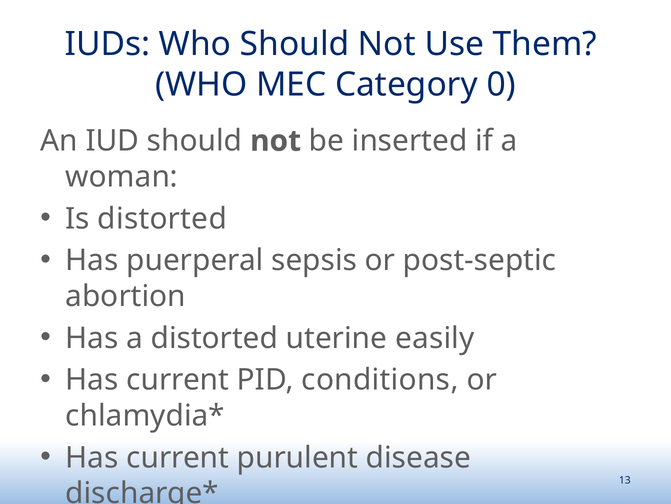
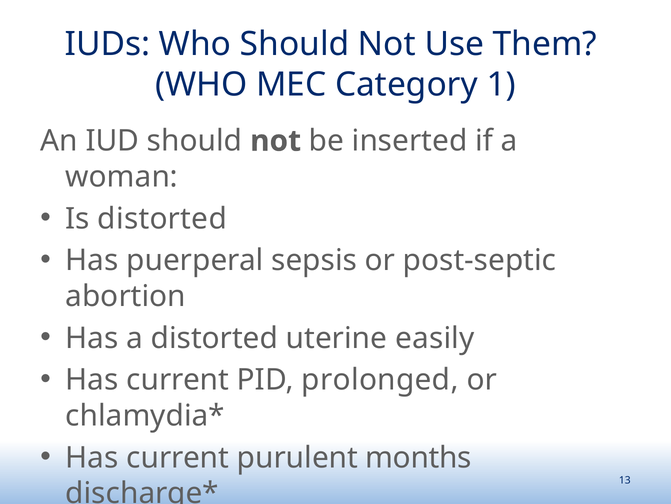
0: 0 -> 1 (501, 85)
conditions: conditions -> prolonged (380, 379)
disease: disease -> months (419, 457)
